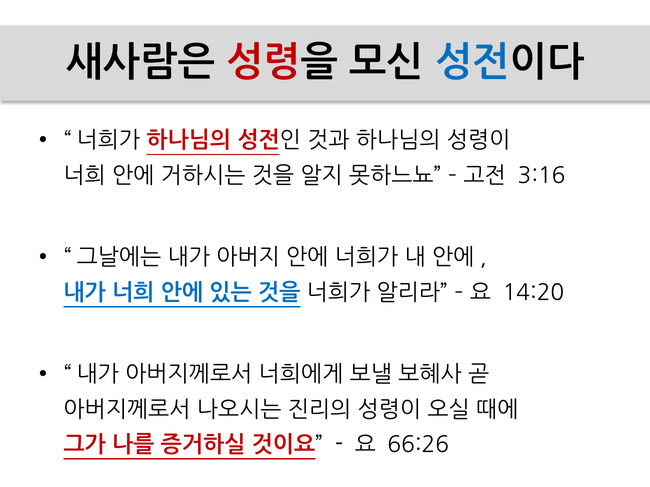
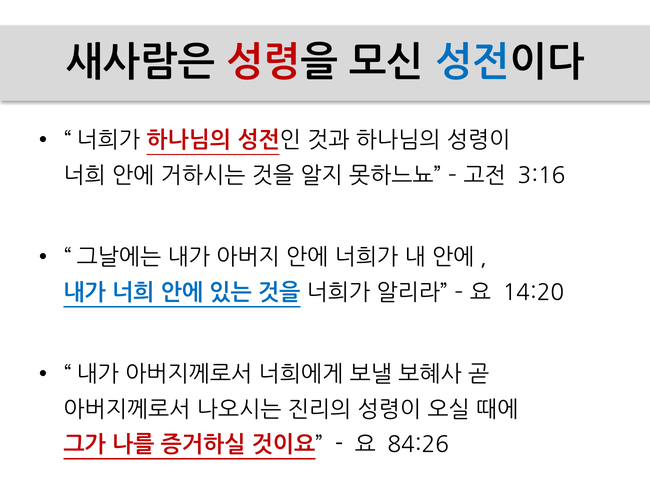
66:26: 66:26 -> 84:26 (418, 445)
